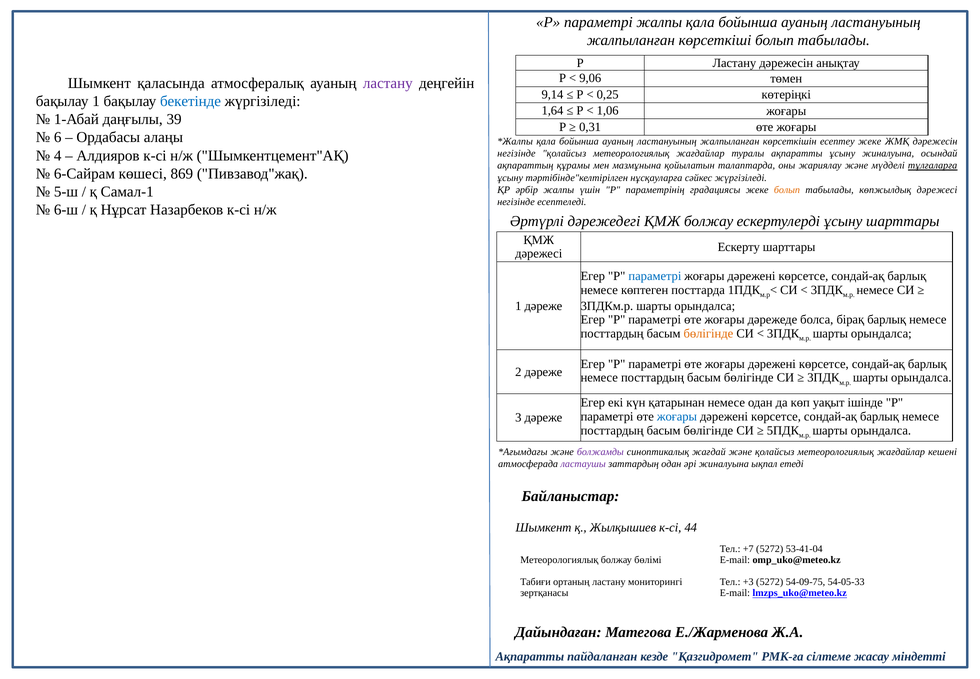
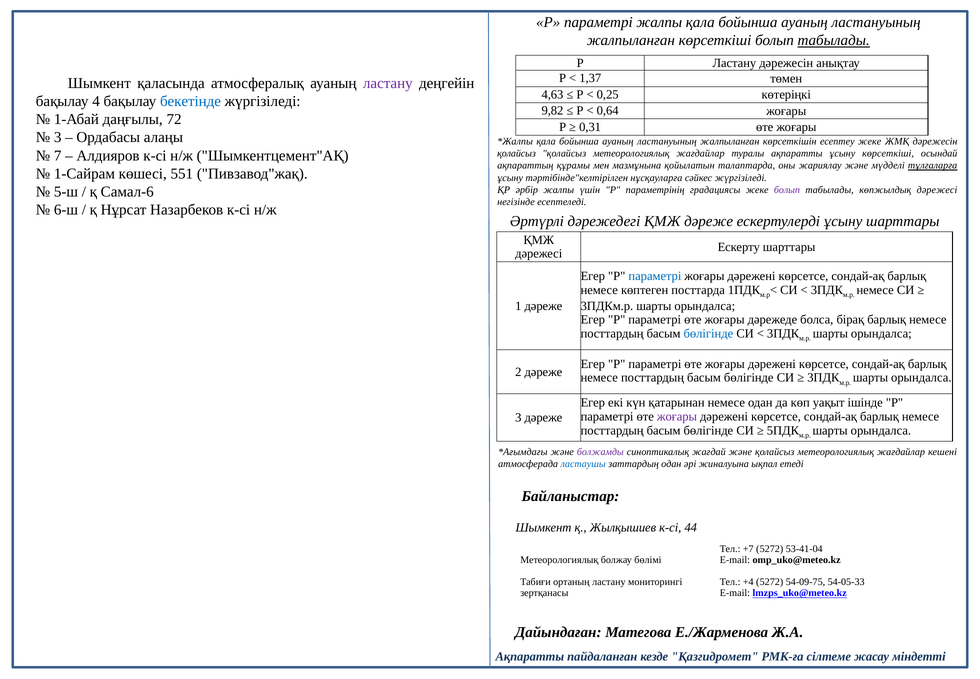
табылады underline: none -> present (834, 40)
9,06: 9,06 -> 1,37 (590, 78)
9,14: 9,14 -> 4,63 (552, 94)
бақылау 1: 1 -> 4 (96, 101)
1,64: 1,64 -> 9,82 (552, 111)
1,06: 1,06 -> 0,64 (608, 111)
39: 39 -> 72 (174, 119)
6: 6 -> 3 (58, 137)
4: 4 -> 7 (58, 155)
негізінде: негізінде -> қолайсыз (517, 153)
ұсыну жиналуына: жиналуына -> көрсеткіші (888, 153)
6-Сайрам: 6-Сайрам -> 1-Сайрам (84, 173)
869: 869 -> 551 (182, 173)
Самал-1: Самал-1 -> Самал-6 (127, 192)
болып colour: orange -> purple (787, 190)
ҚМЖ болжау: болжау -> дәреже (709, 221)
бөлігінде colour: orange -> blue (708, 333)
жоғары colour: blue -> purple (677, 416)
ластаушы colour: purple -> blue (583, 463)
+3: +3 -> +4 (748, 582)
